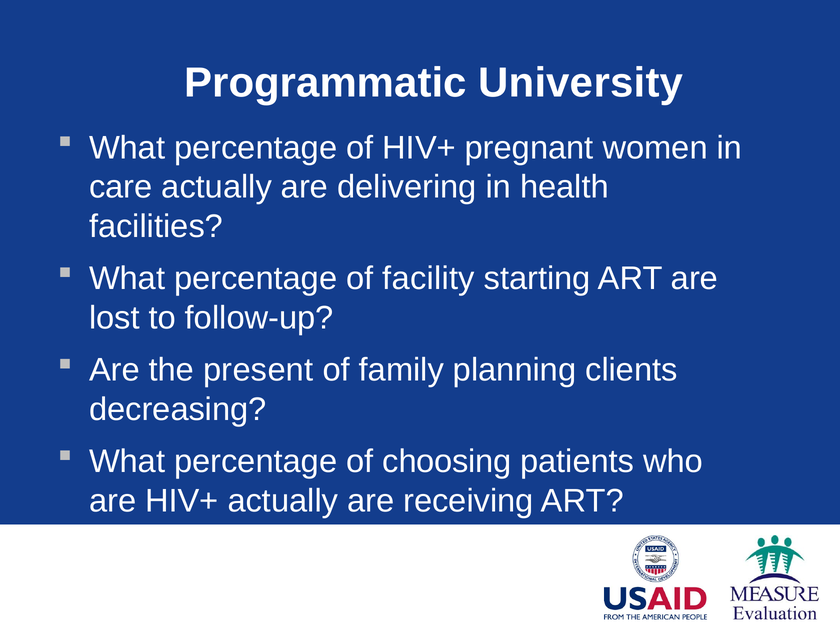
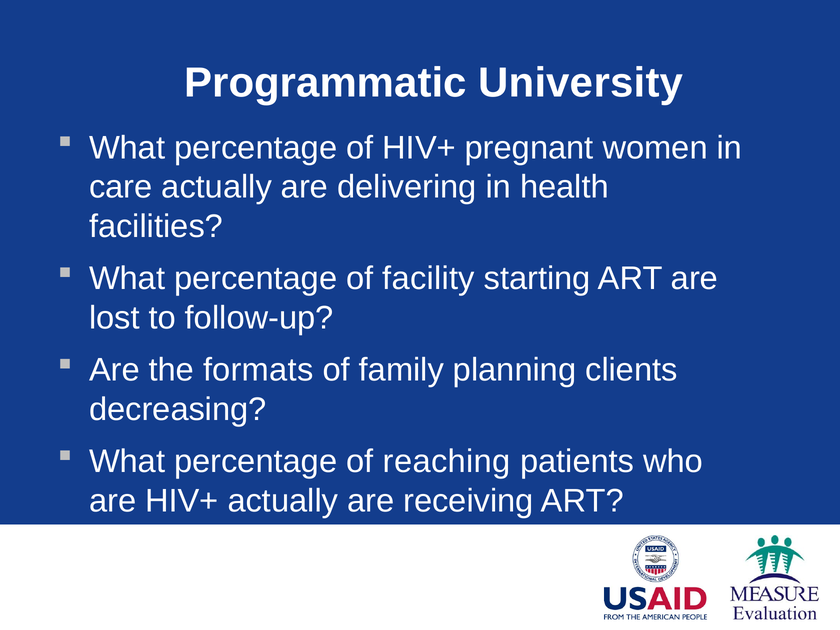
present: present -> formats (258, 370)
choosing: choosing -> reaching (447, 462)
